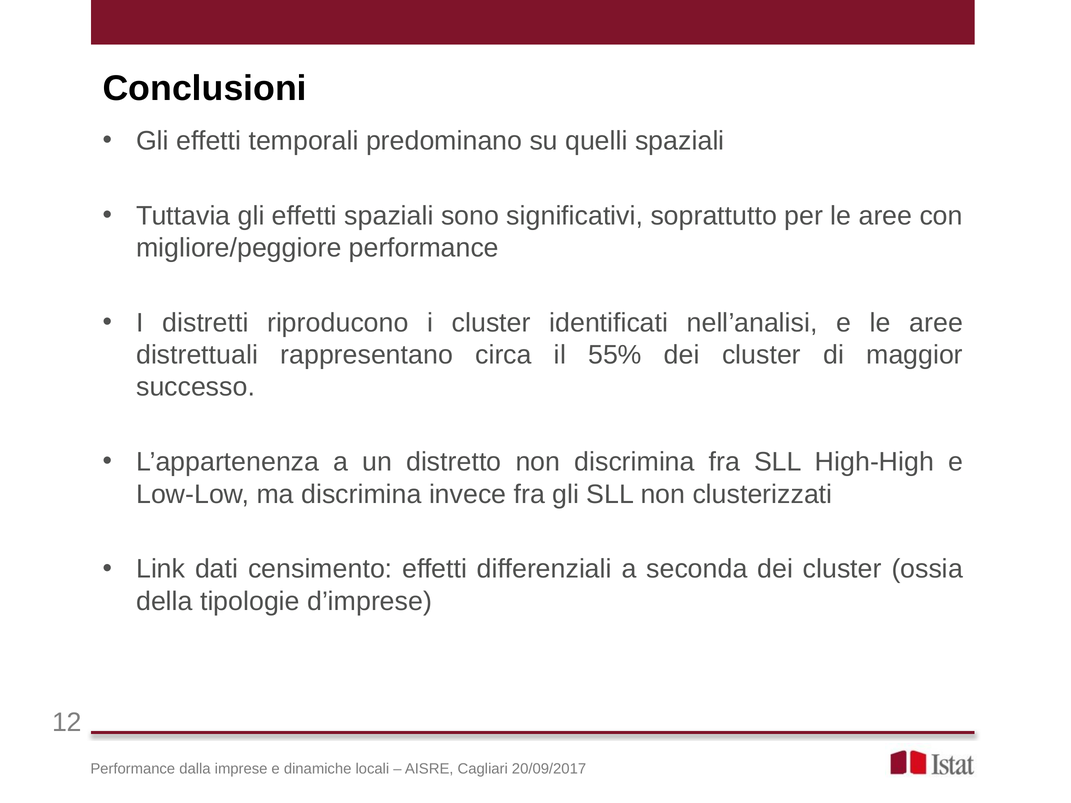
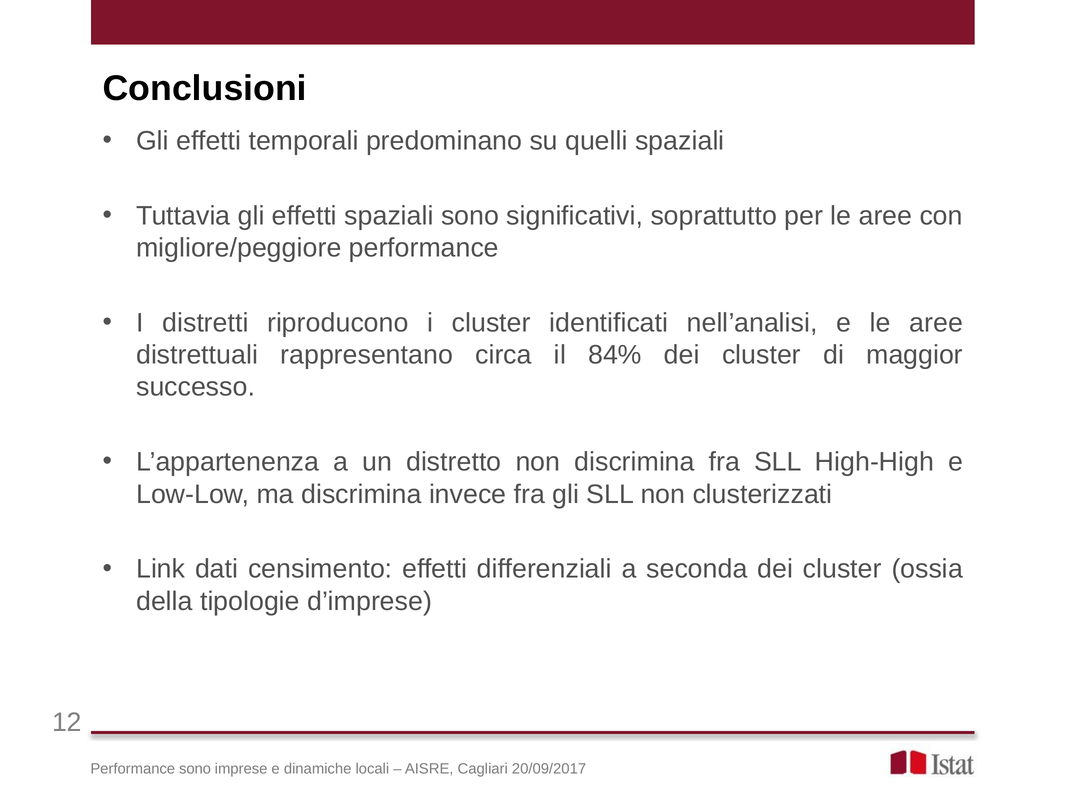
55%: 55% -> 84% (615, 355)
Performance dalla: dalla -> sono (195, 769)
